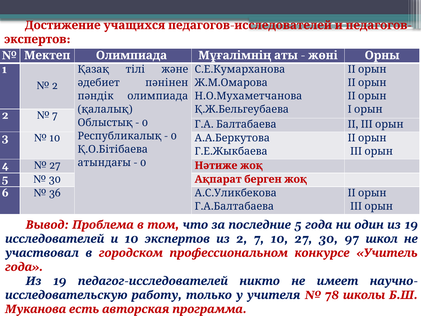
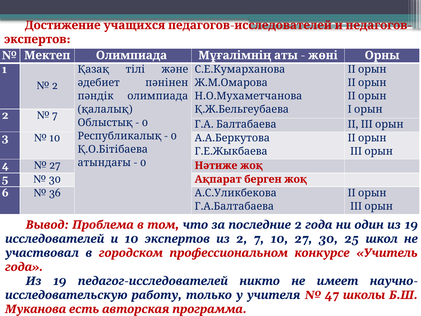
том 5: 5 -> 2 (298, 225)
97: 97 -> 25 (352, 239)
78: 78 -> 47 (332, 295)
